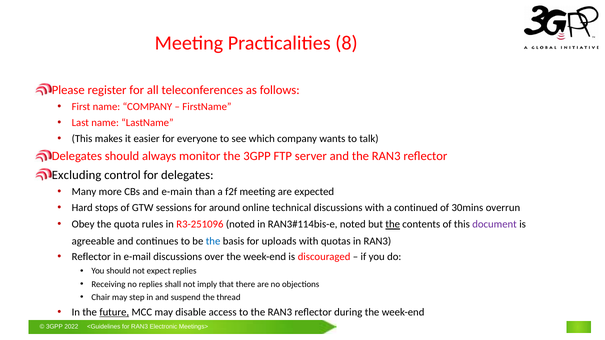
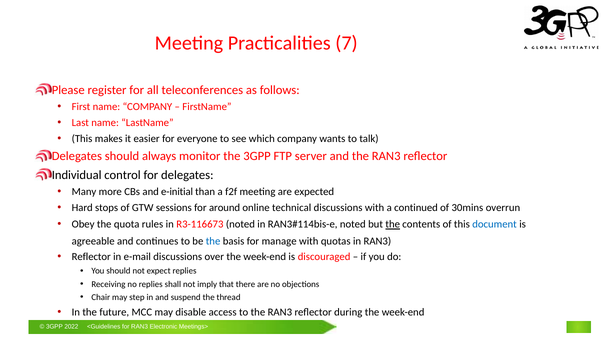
8: 8 -> 7 (347, 43)
Excluding: Excluding -> Individual (77, 175)
e-main: e-main -> e-initial (177, 192)
R3-251096: R3-251096 -> R3-116673 (200, 225)
document colour: purple -> blue (495, 225)
uploads: uploads -> manage (279, 241)
future underline: present -> none (114, 312)
